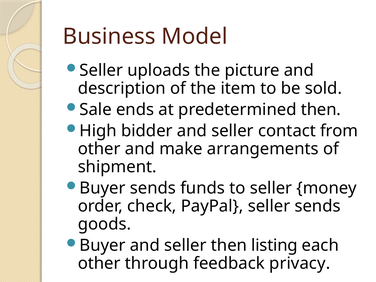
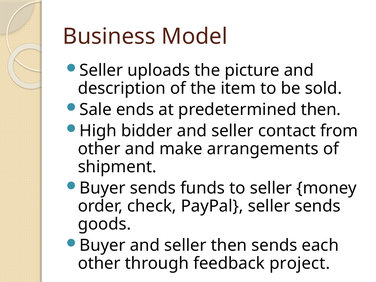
then listing: listing -> sends (274, 245)
privacy: privacy -> project (300, 263)
